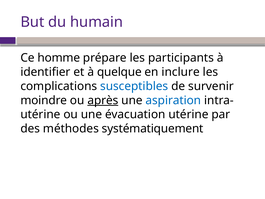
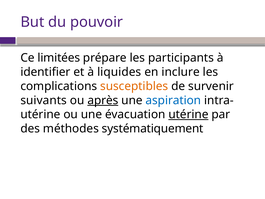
humain: humain -> pouvoir (97, 22)
homme: homme -> limitées (59, 58)
quelque: quelque -> liquides (119, 72)
susceptibles colour: blue -> orange (134, 86)
moindre: moindre -> suivants (44, 100)
utérine underline: none -> present (188, 114)
